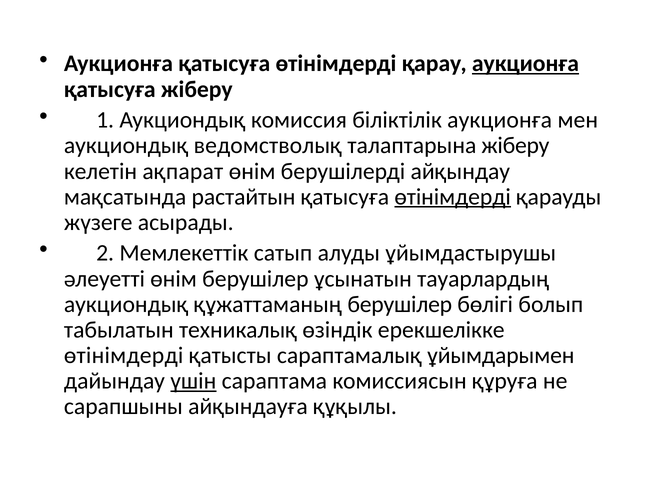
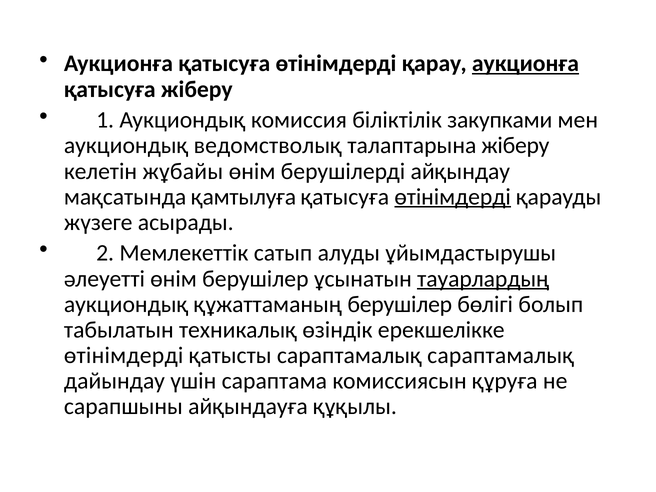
біліктілік аукционға: аукционға -> закупками (500, 120)
ақпарат: ақпарат -> жұбайы (183, 171)
растайтын: растайтын -> қамтылуға (244, 197)
тауарлардың underline: none -> present (483, 279)
сараптамалық ұйымдарымен: ұйымдарымен -> сараптамалық (501, 355)
үшін underline: present -> none (193, 381)
